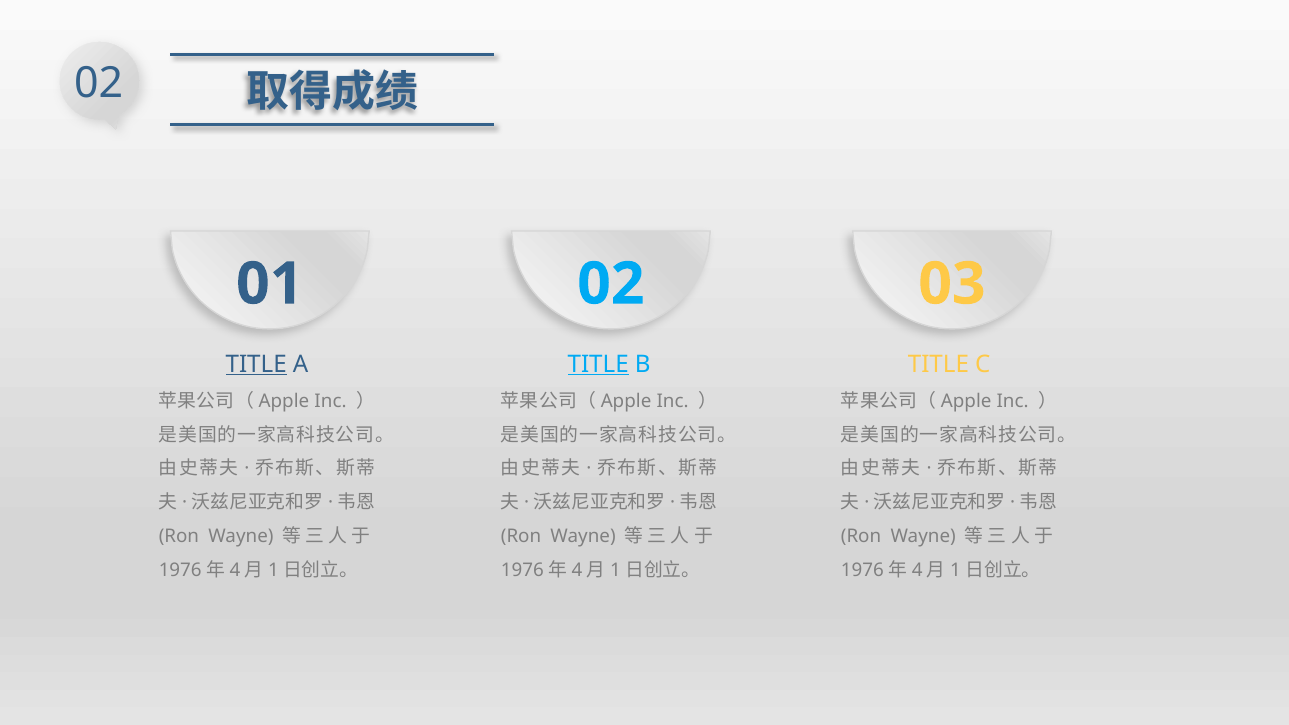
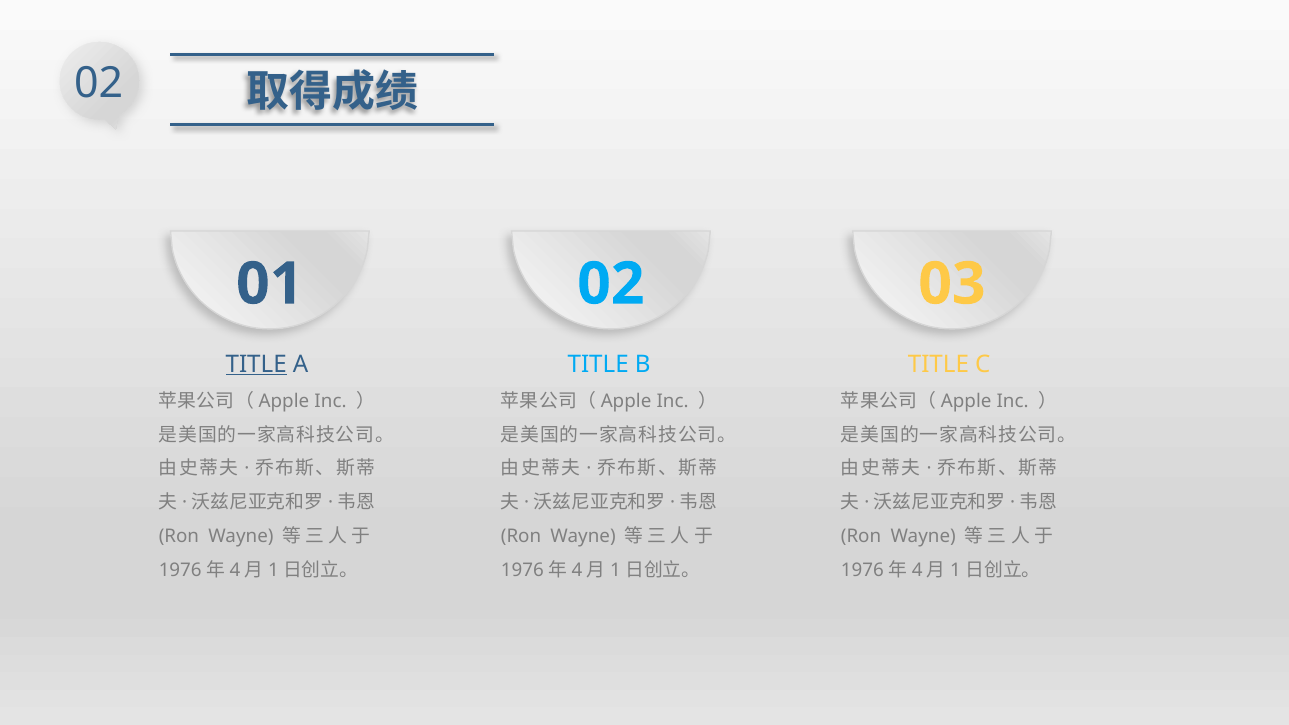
TITLE underline: present -> none (598, 364)
